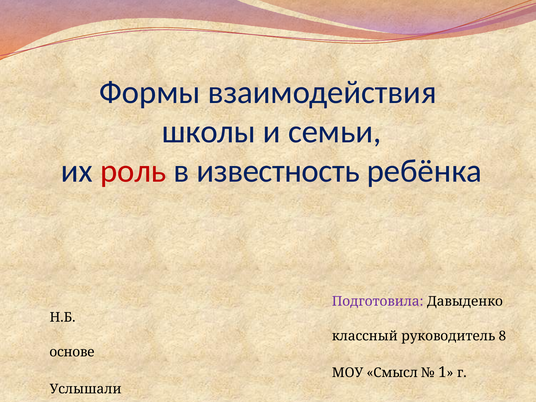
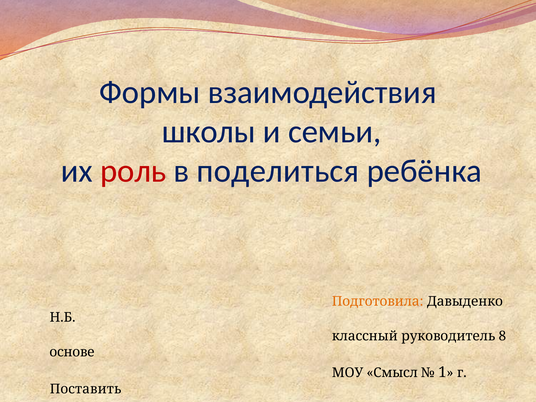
известность: известность -> поделиться (278, 171)
Подготовила colour: purple -> orange (378, 301)
Услышали: Услышали -> Поставить (85, 389)
